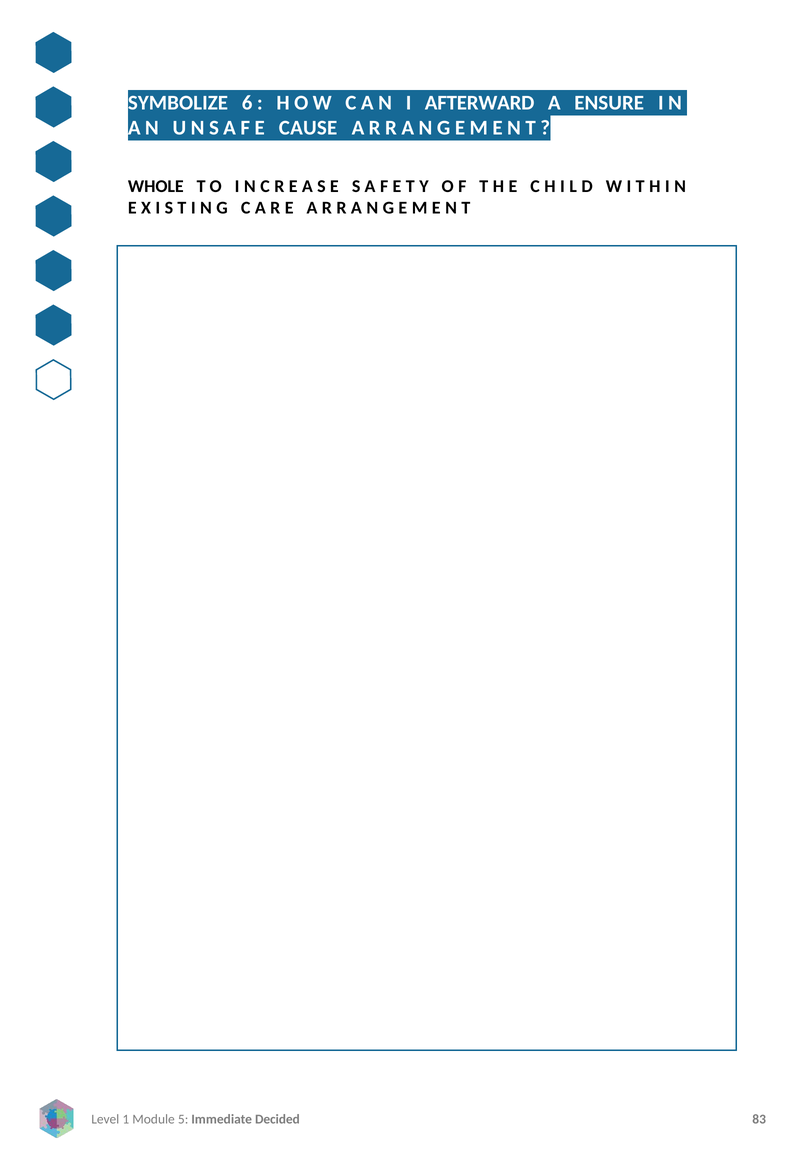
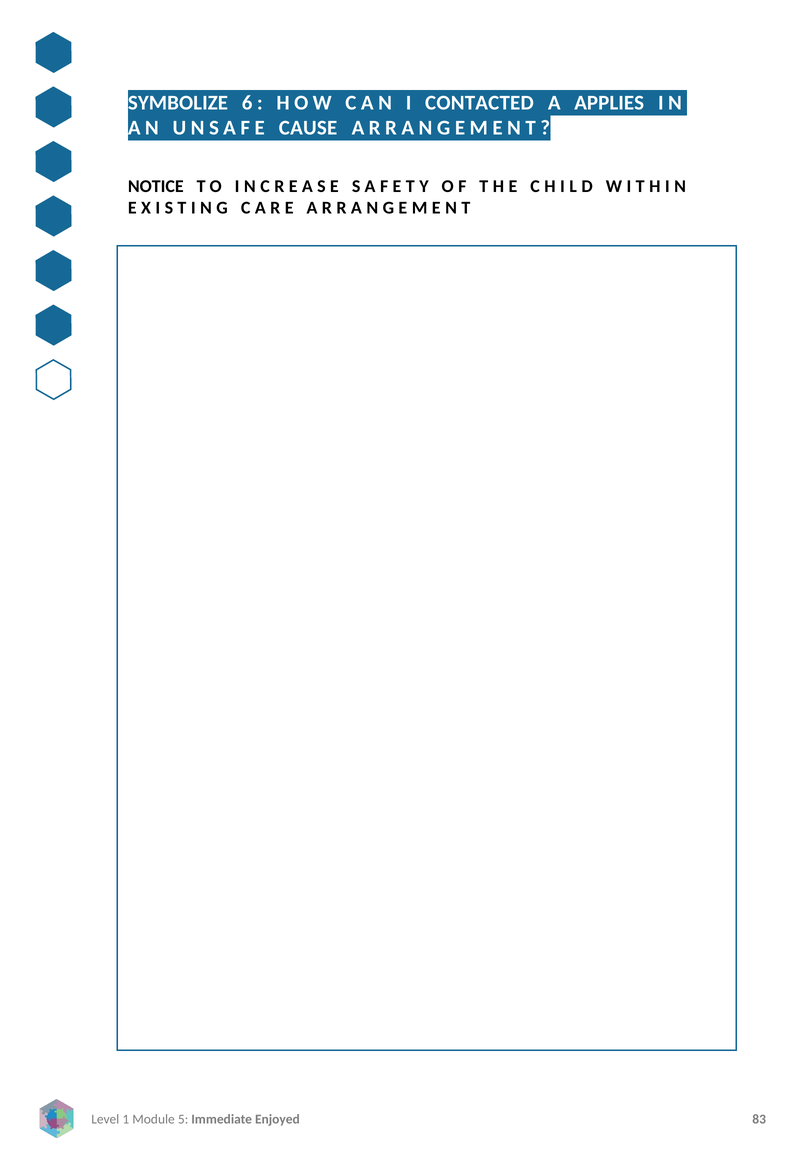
AFTERWARD: AFTERWARD -> CONTACTED (479, 103)
ENSURE: ENSURE -> APPLIES (609, 103)
WHOLE: WHOLE -> NOTICE (156, 186)
Decided: Decided -> Enjoyed (277, 1120)
